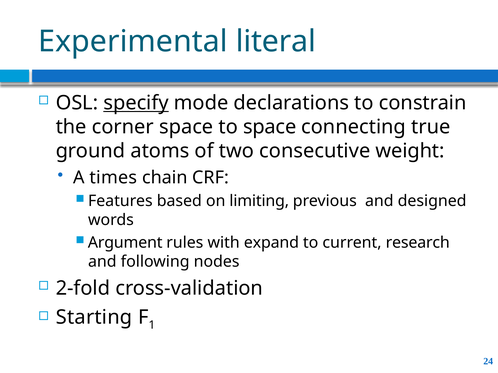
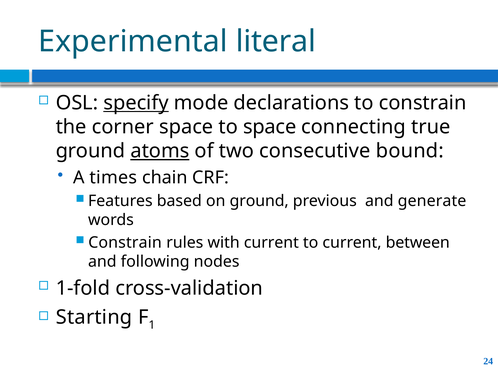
atoms underline: none -> present (160, 151)
weight: weight -> bound (410, 151)
on limiting: limiting -> ground (259, 201)
designed: designed -> generate (432, 201)
Argument: Argument -> Constrain (125, 243)
with expand: expand -> current (271, 243)
research: research -> between (418, 243)
2-fold: 2-fold -> 1-fold (83, 289)
